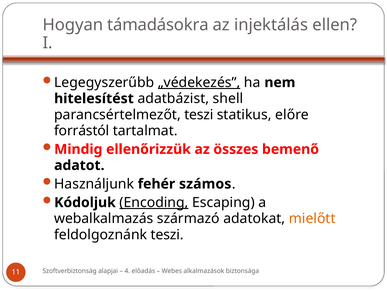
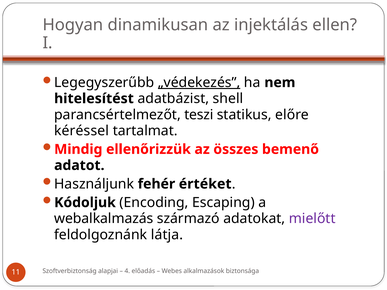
támadásokra: támadásokra -> dinamikusan (158, 25)
forrástól: forrástól -> kéréssel (82, 131)
számos: számos -> értéket (205, 184)
Encoding underline: present -> none (154, 203)
mielőtt colour: orange -> purple (312, 219)
feldolgoznánk teszi: teszi -> látja (167, 235)
